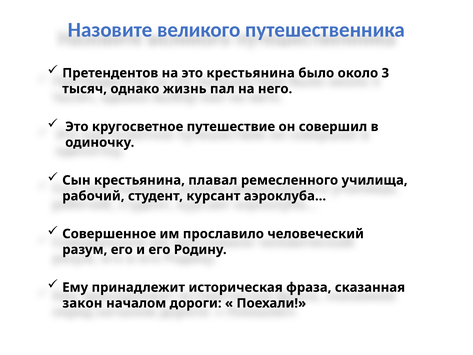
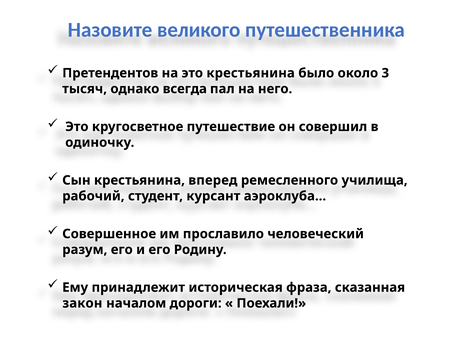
жизнь: жизнь -> всегда (185, 89)
плавал: плавал -> вперед (213, 180)
